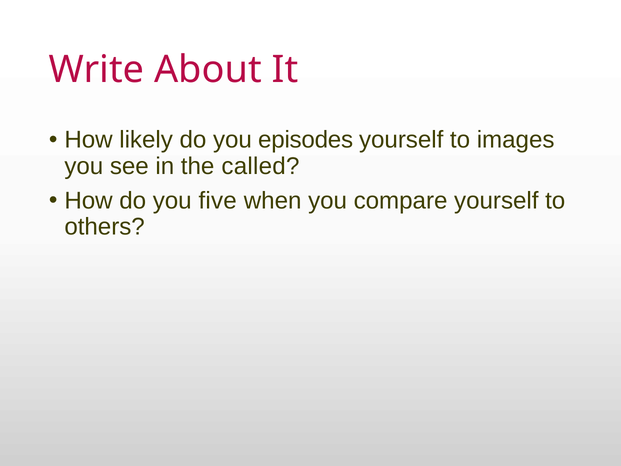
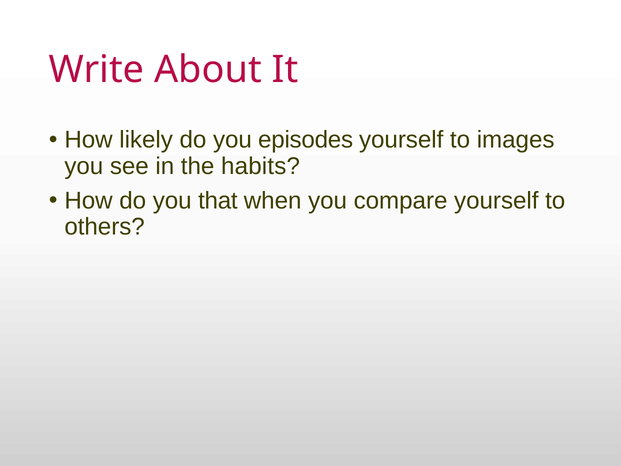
called: called -> habits (261, 166)
five: five -> that (218, 201)
